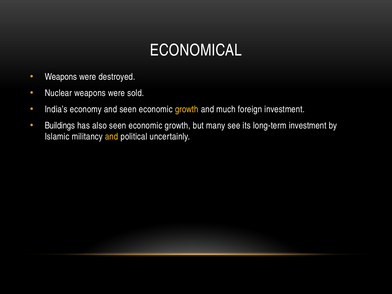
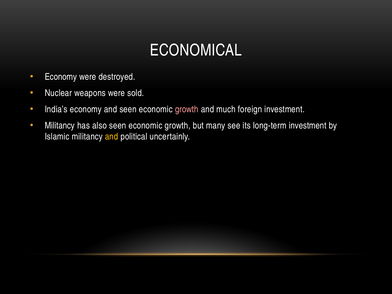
Weapons: Weapons -> Economy (61, 77)
growth colour: yellow -> pink (187, 109)
Buildings: Buildings -> Militancy (60, 125)
